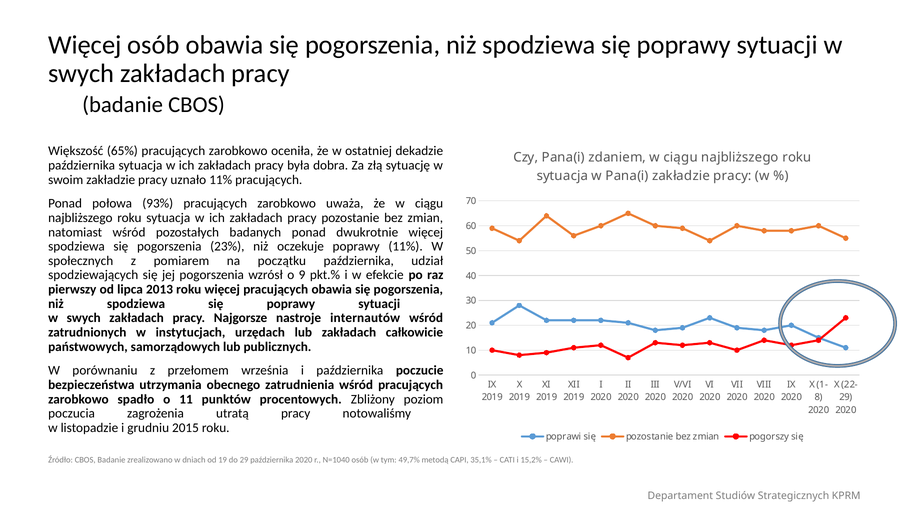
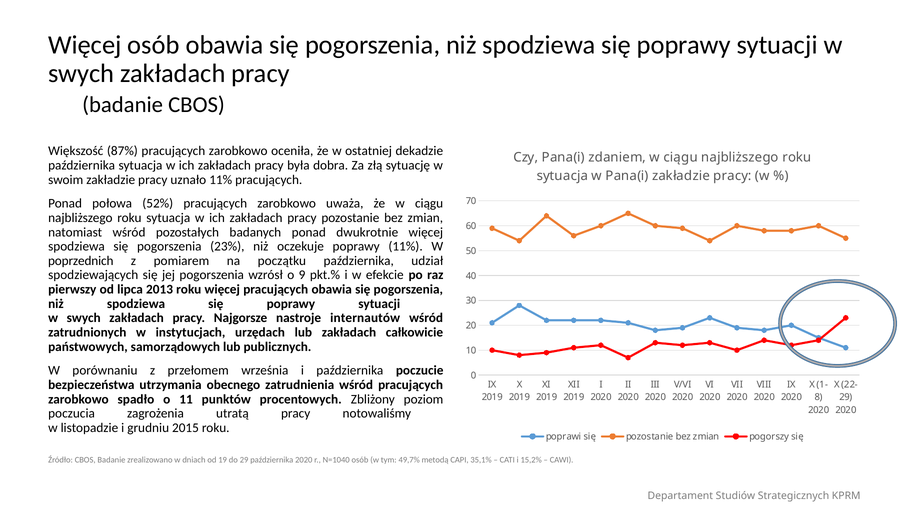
65%: 65% -> 87% (122, 151)
93%: 93% -> 52% (158, 203)
społecznych: społecznych -> poprzednich (81, 261)
